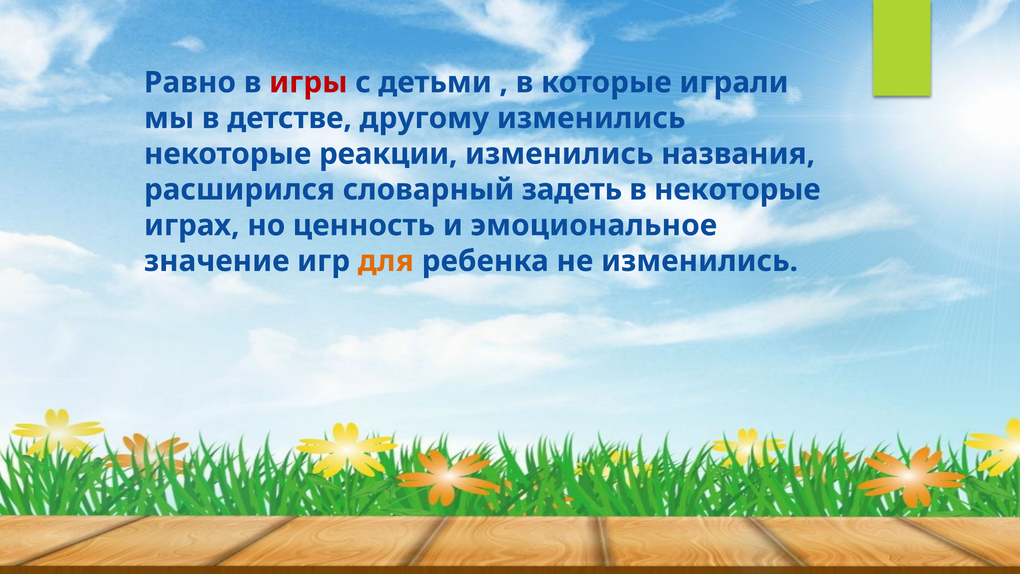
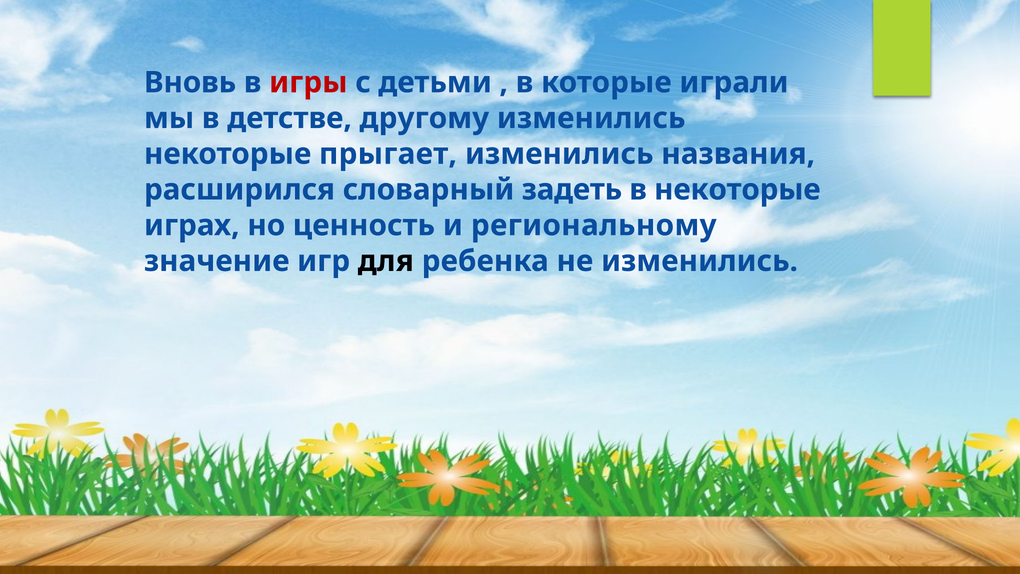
Равно: Равно -> Вновь (190, 82)
реакции: реакции -> прыгает (388, 154)
эмоциональное: эмоциональное -> региональному (594, 225)
для colour: orange -> black (386, 261)
